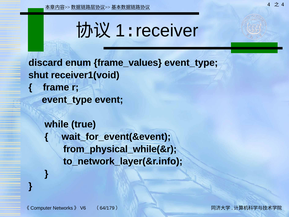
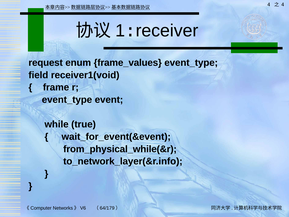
discard: discard -> request (46, 63)
shut: shut -> field (38, 75)
